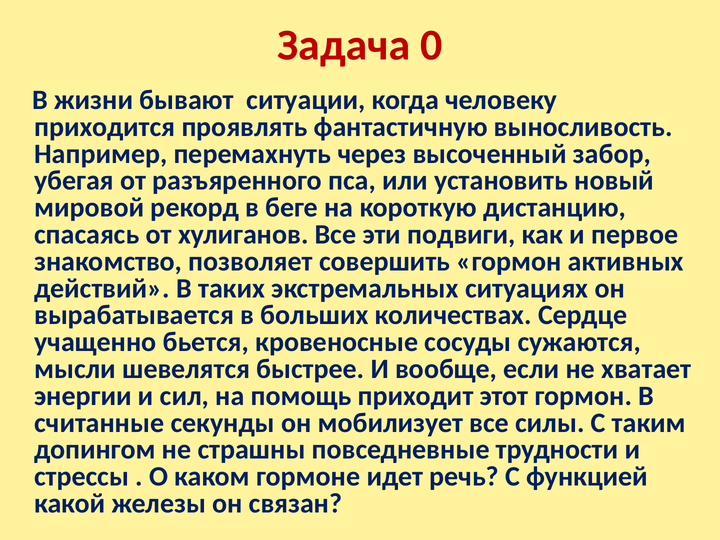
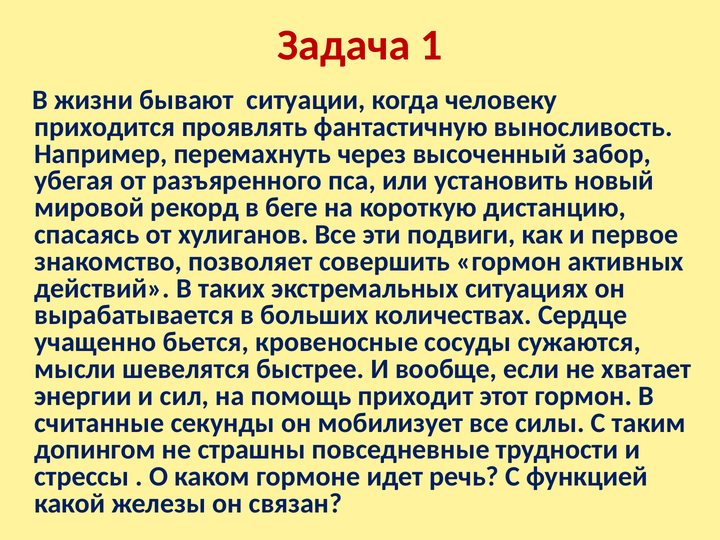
0: 0 -> 1 (432, 45)
